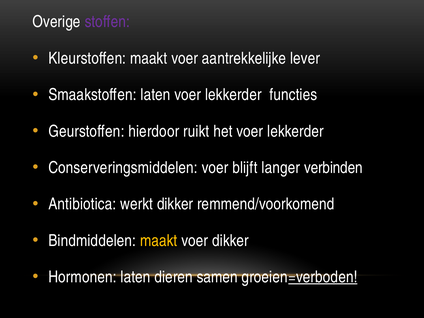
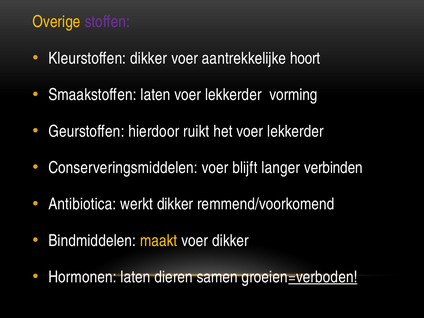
Overige colour: white -> yellow (57, 22)
Kleurstoffen maakt: maakt -> dikker (149, 58)
lever: lever -> hoort (305, 58)
functies: functies -> vorming (293, 95)
